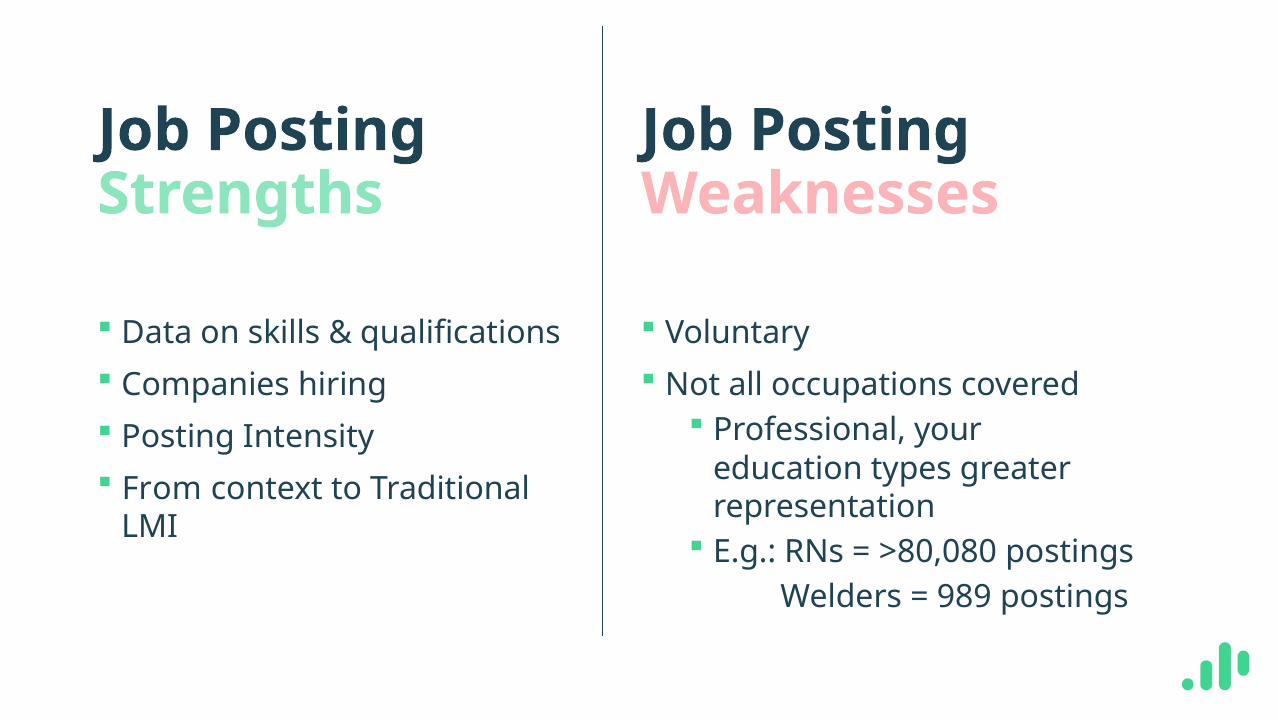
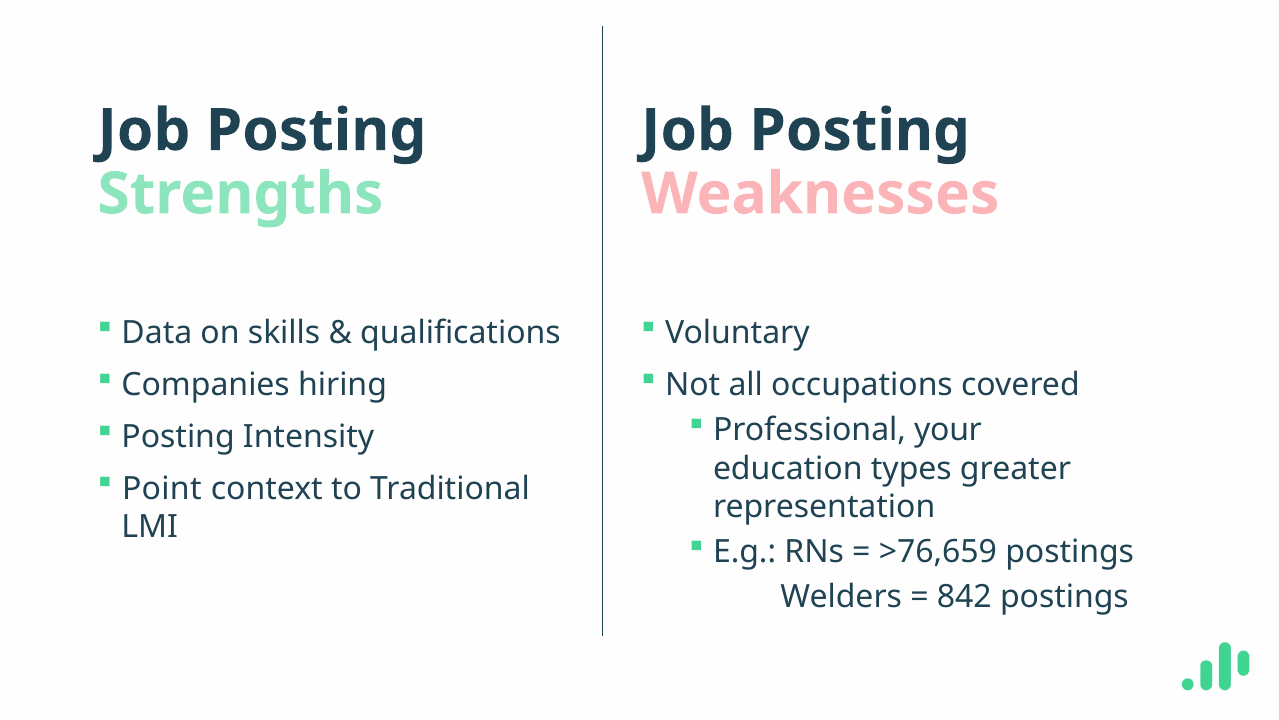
From: From -> Point (162, 488)
>80,080: >80,080 -> >76,659 (938, 551)
989: 989 -> 842 (964, 596)
